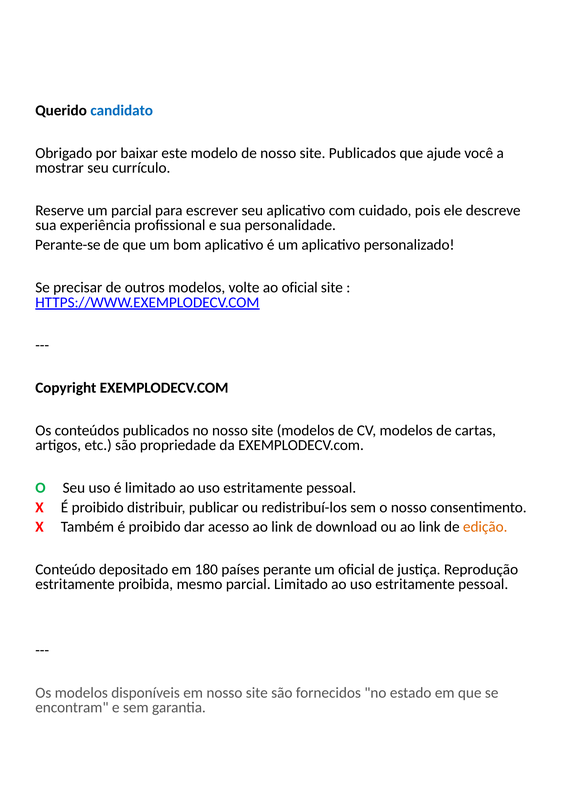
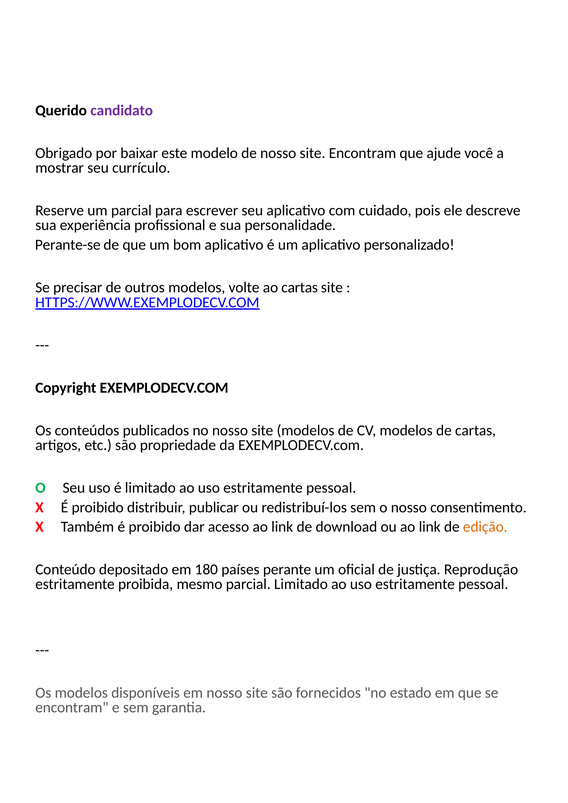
candidato colour: blue -> purple (122, 110)
site Publicados: Publicados -> Encontram (362, 153)
ao oficial: oficial -> cartas (300, 287)
